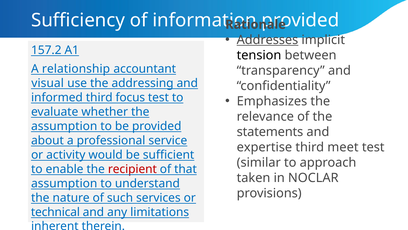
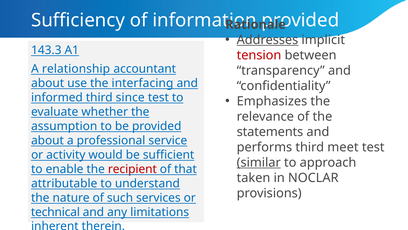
157.2: 157.2 -> 143.3 (46, 50)
tension colour: black -> red (259, 55)
visual: visual -> about (48, 83)
addressing: addressing -> interfacing (142, 83)
focus: focus -> since (130, 97)
expertise: expertise -> performs (264, 147)
similar underline: none -> present (259, 162)
assumption: assumption -> attributable (64, 183)
